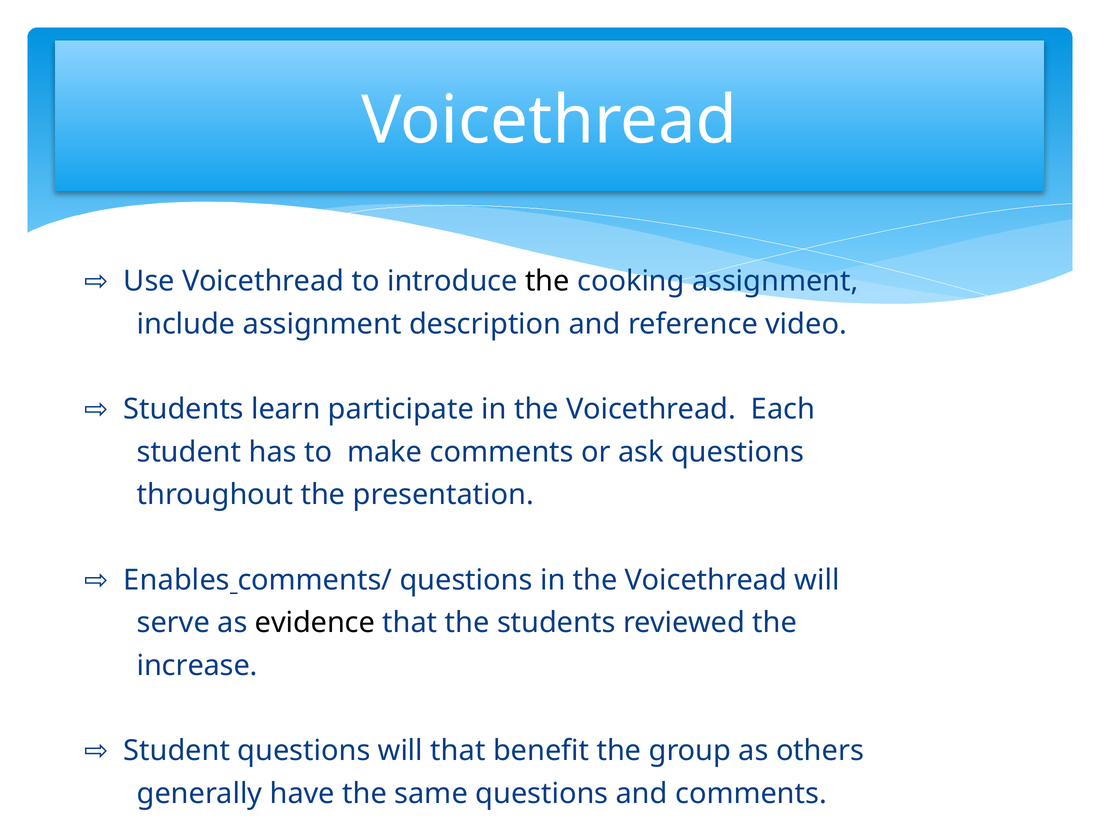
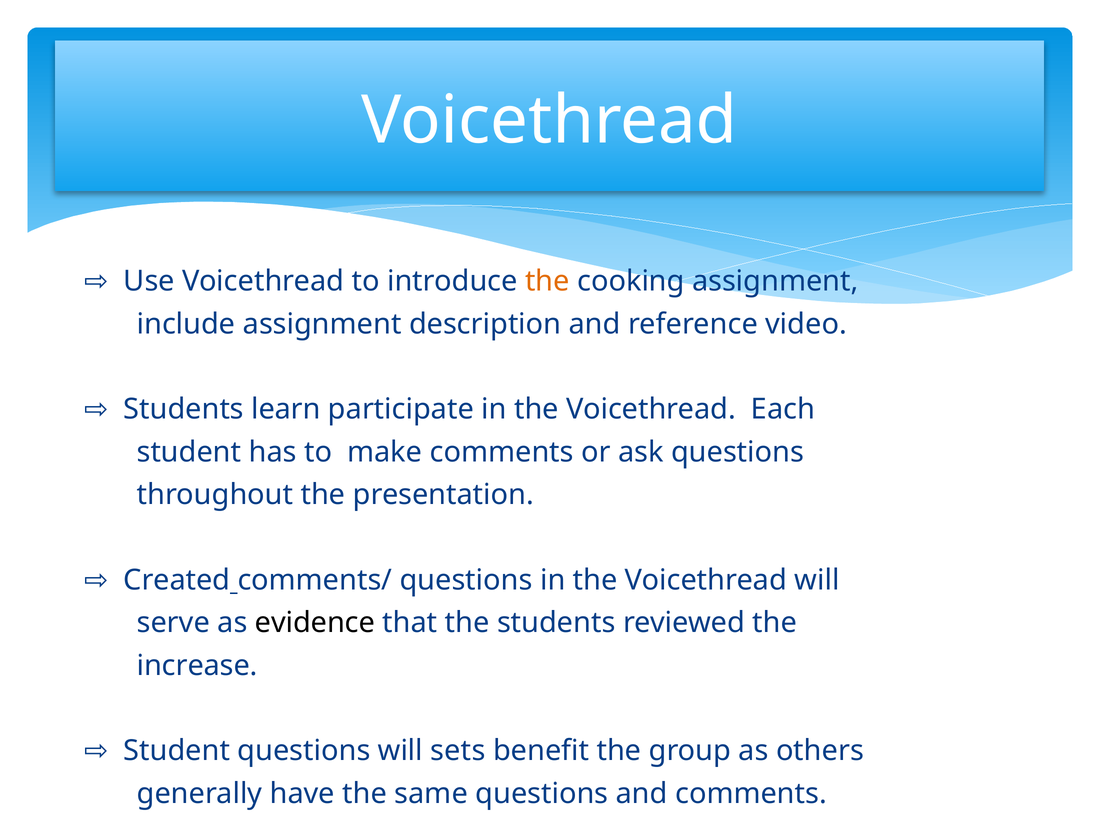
the colour: black -> orange (547, 281)
Enables: Enables -> Created (177, 580)
will that: that -> sets (458, 751)
